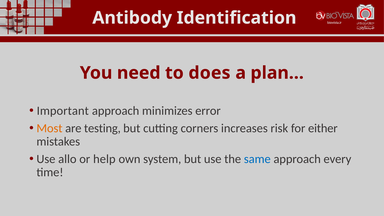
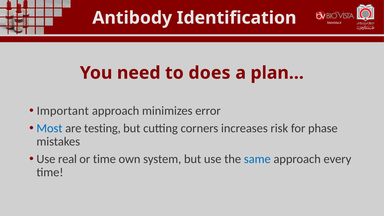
Most colour: orange -> blue (49, 128)
either: either -> phase (323, 128)
allo: allo -> real (67, 159)
or help: help -> time (104, 159)
